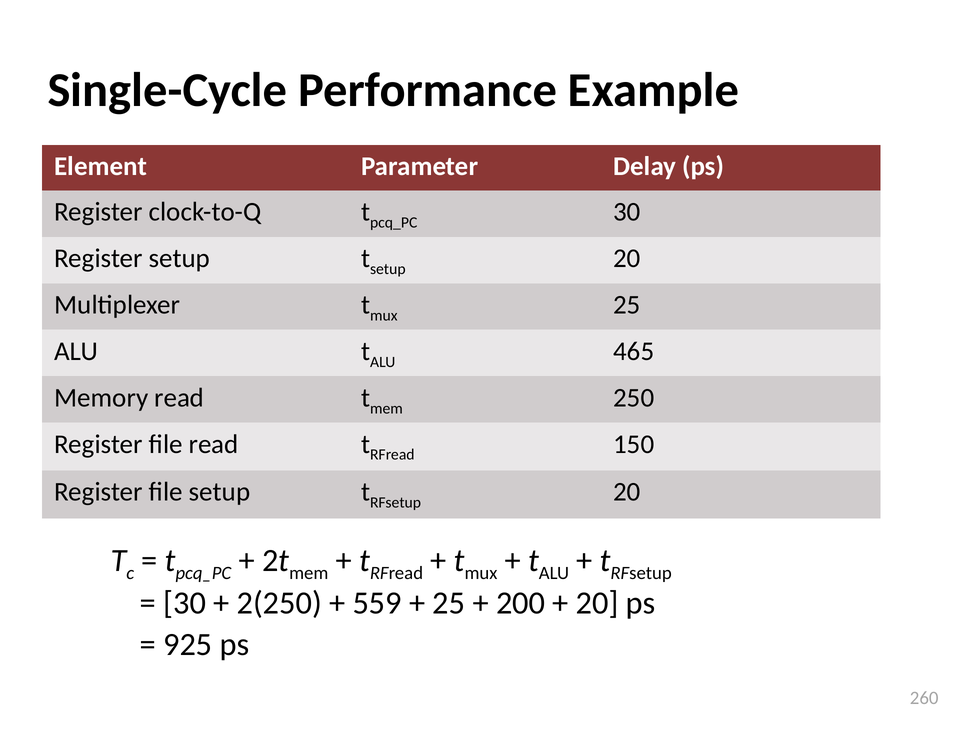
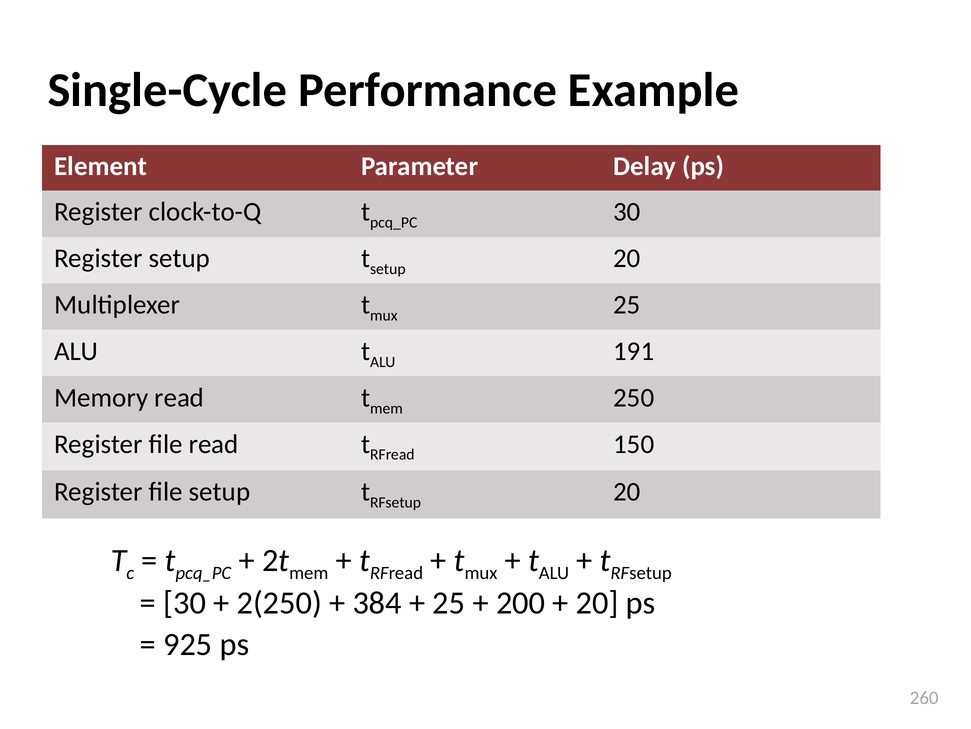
465: 465 -> 191 (634, 351)
559: 559 -> 384 (377, 602)
